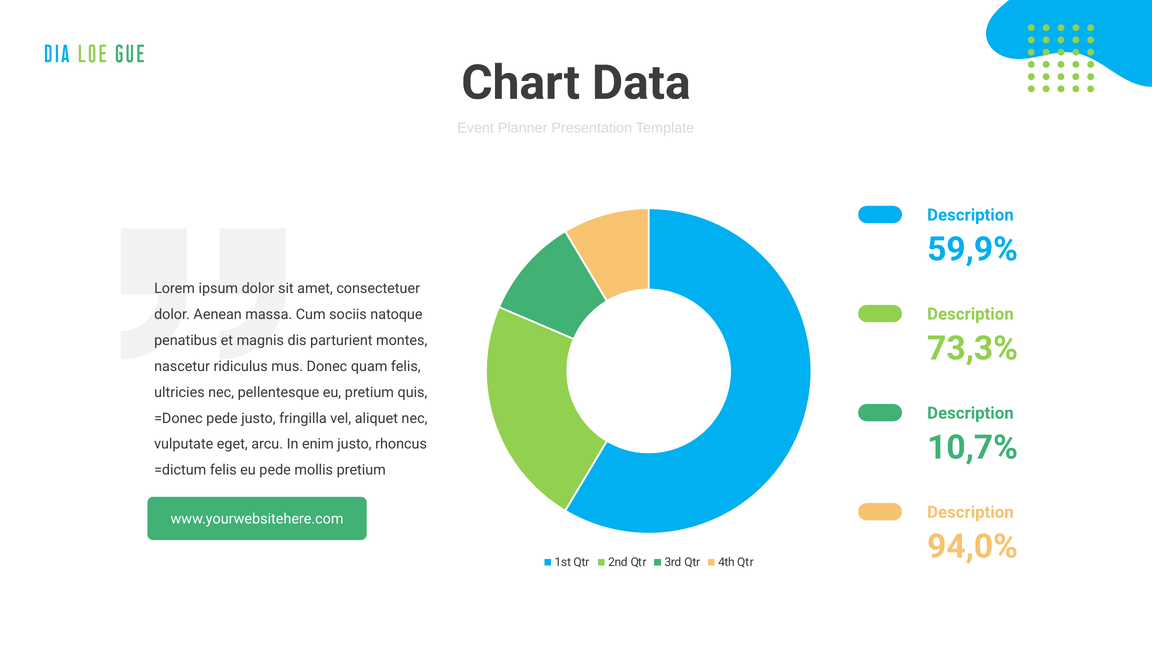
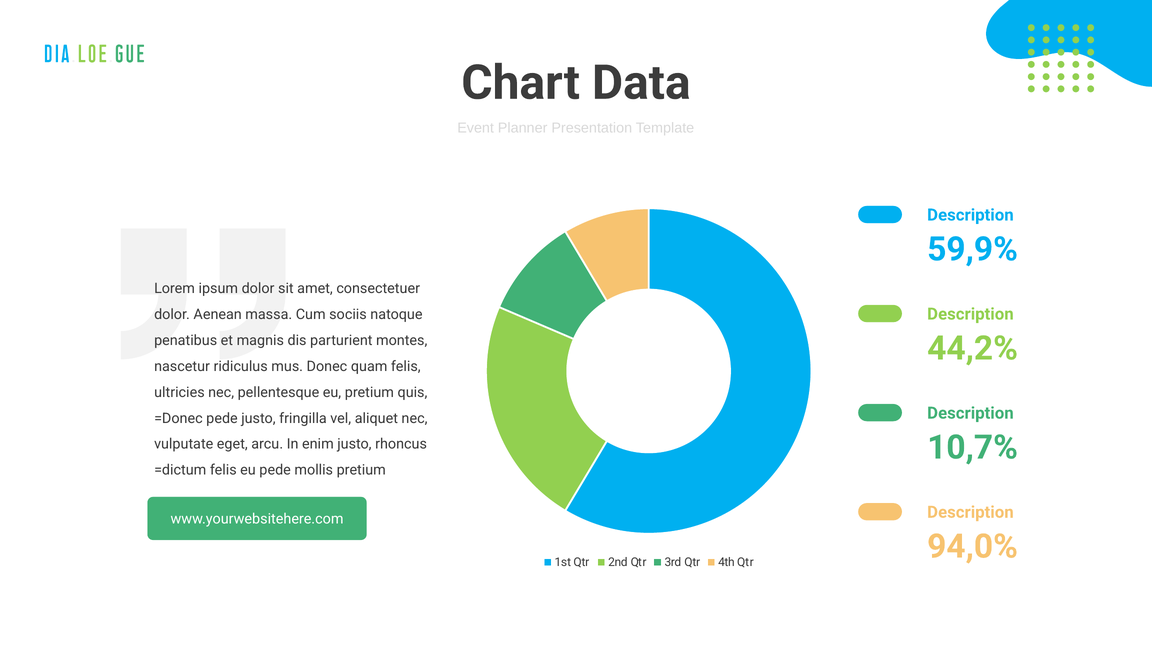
73,3%: 73,3% -> 44,2% (973, 348)
